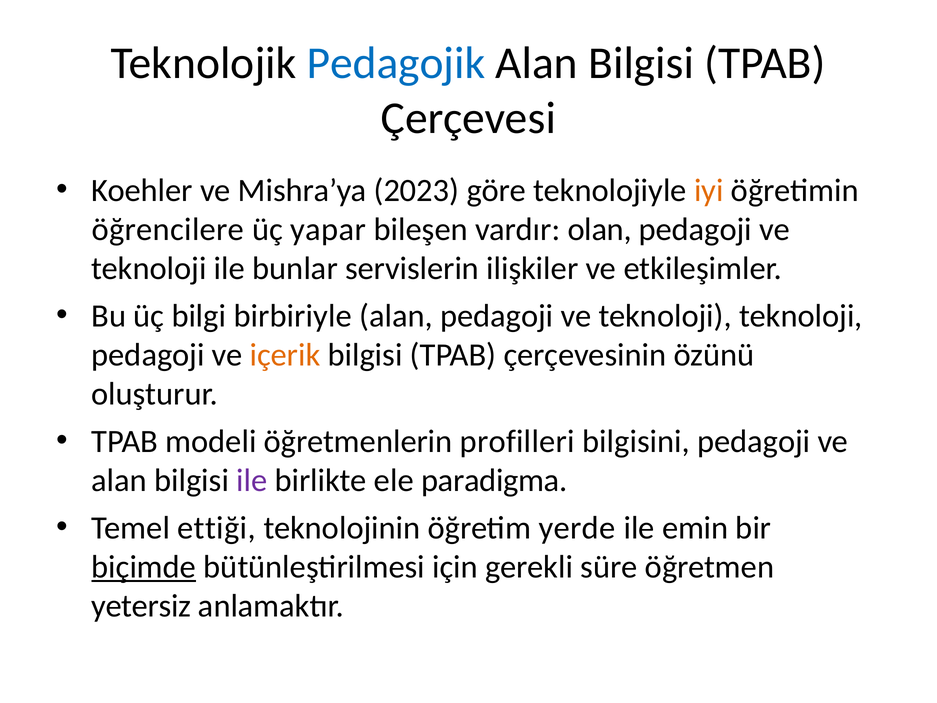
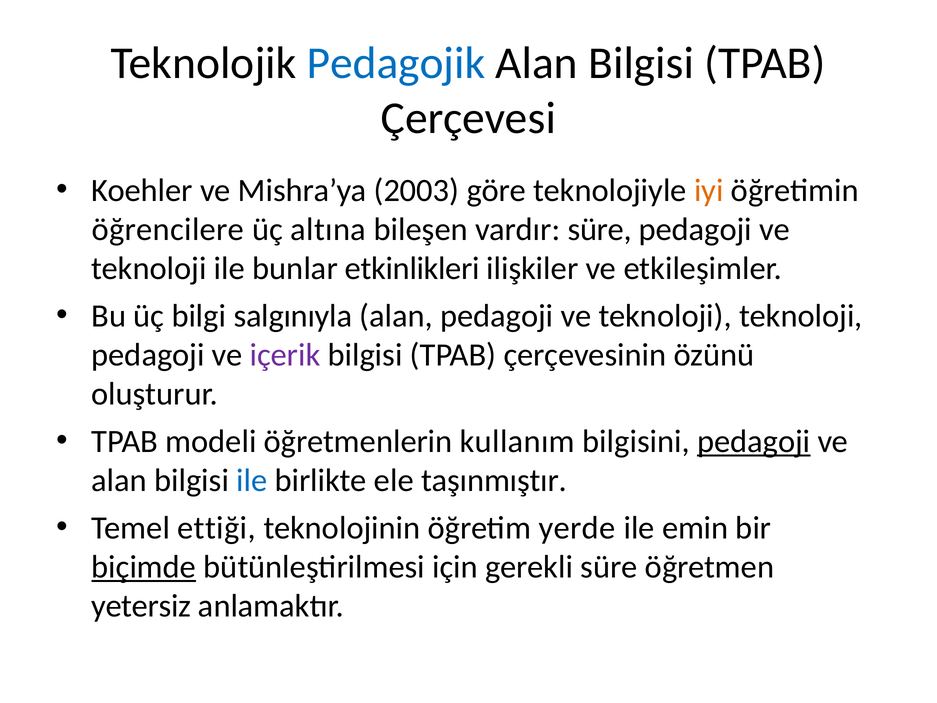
2023: 2023 -> 2003 (416, 190)
yapar: yapar -> altına (328, 229)
vardır olan: olan -> süre (600, 229)
servislerin: servislerin -> etkinlikleri (412, 269)
birbiriyle: birbiriyle -> salgınıyla (293, 316)
içerik colour: orange -> purple (285, 355)
profilleri: profilleri -> kullanım (517, 441)
pedagoji underline: none -> present (754, 441)
ile colour: purple -> blue (252, 480)
paradigma: paradigma -> taşınmıştır (494, 480)
